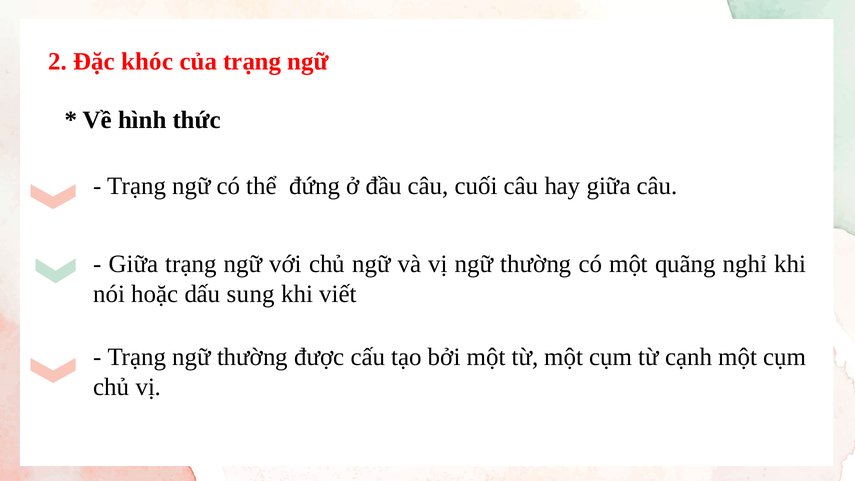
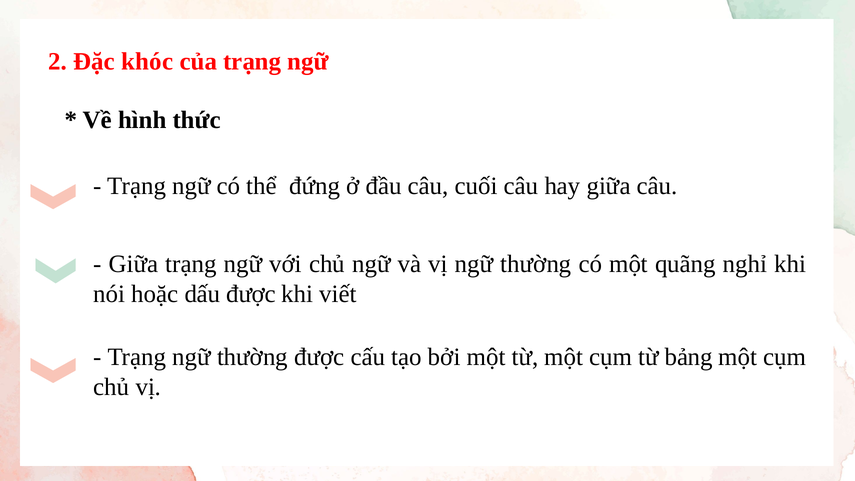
dấu sung: sung -> được (251, 294)
cạnh: cạnh -> bảng (689, 357)
